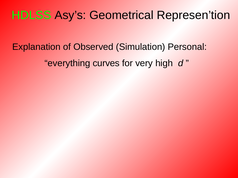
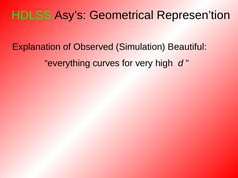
Personal: Personal -> Beautiful (187, 47)
